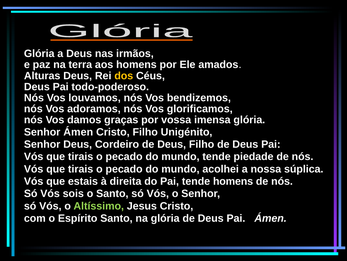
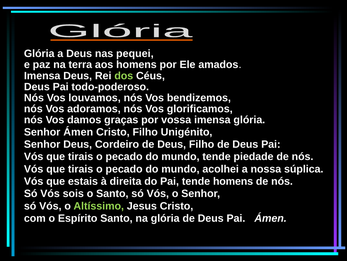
irmãos: irmãos -> pequei (135, 53)
Alturas: Alturas -> Imensa (42, 76)
dos colour: yellow -> light green (124, 76)
